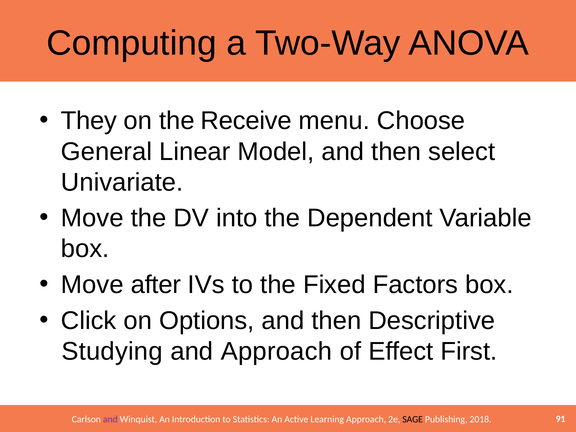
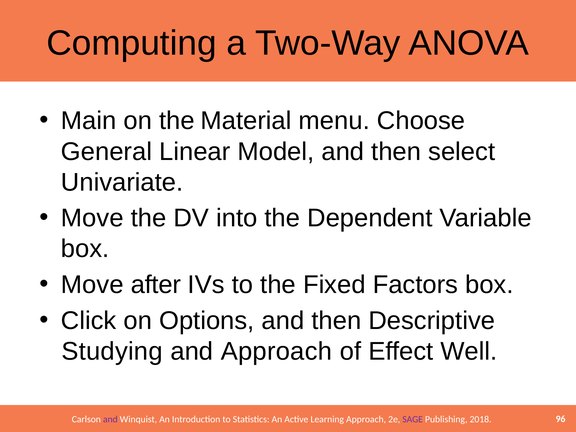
They: They -> Main (89, 121)
Receive: Receive -> Material (246, 121)
First: First -> Well (469, 351)
SAGE colour: black -> purple (413, 419)
91: 91 -> 96 (561, 419)
